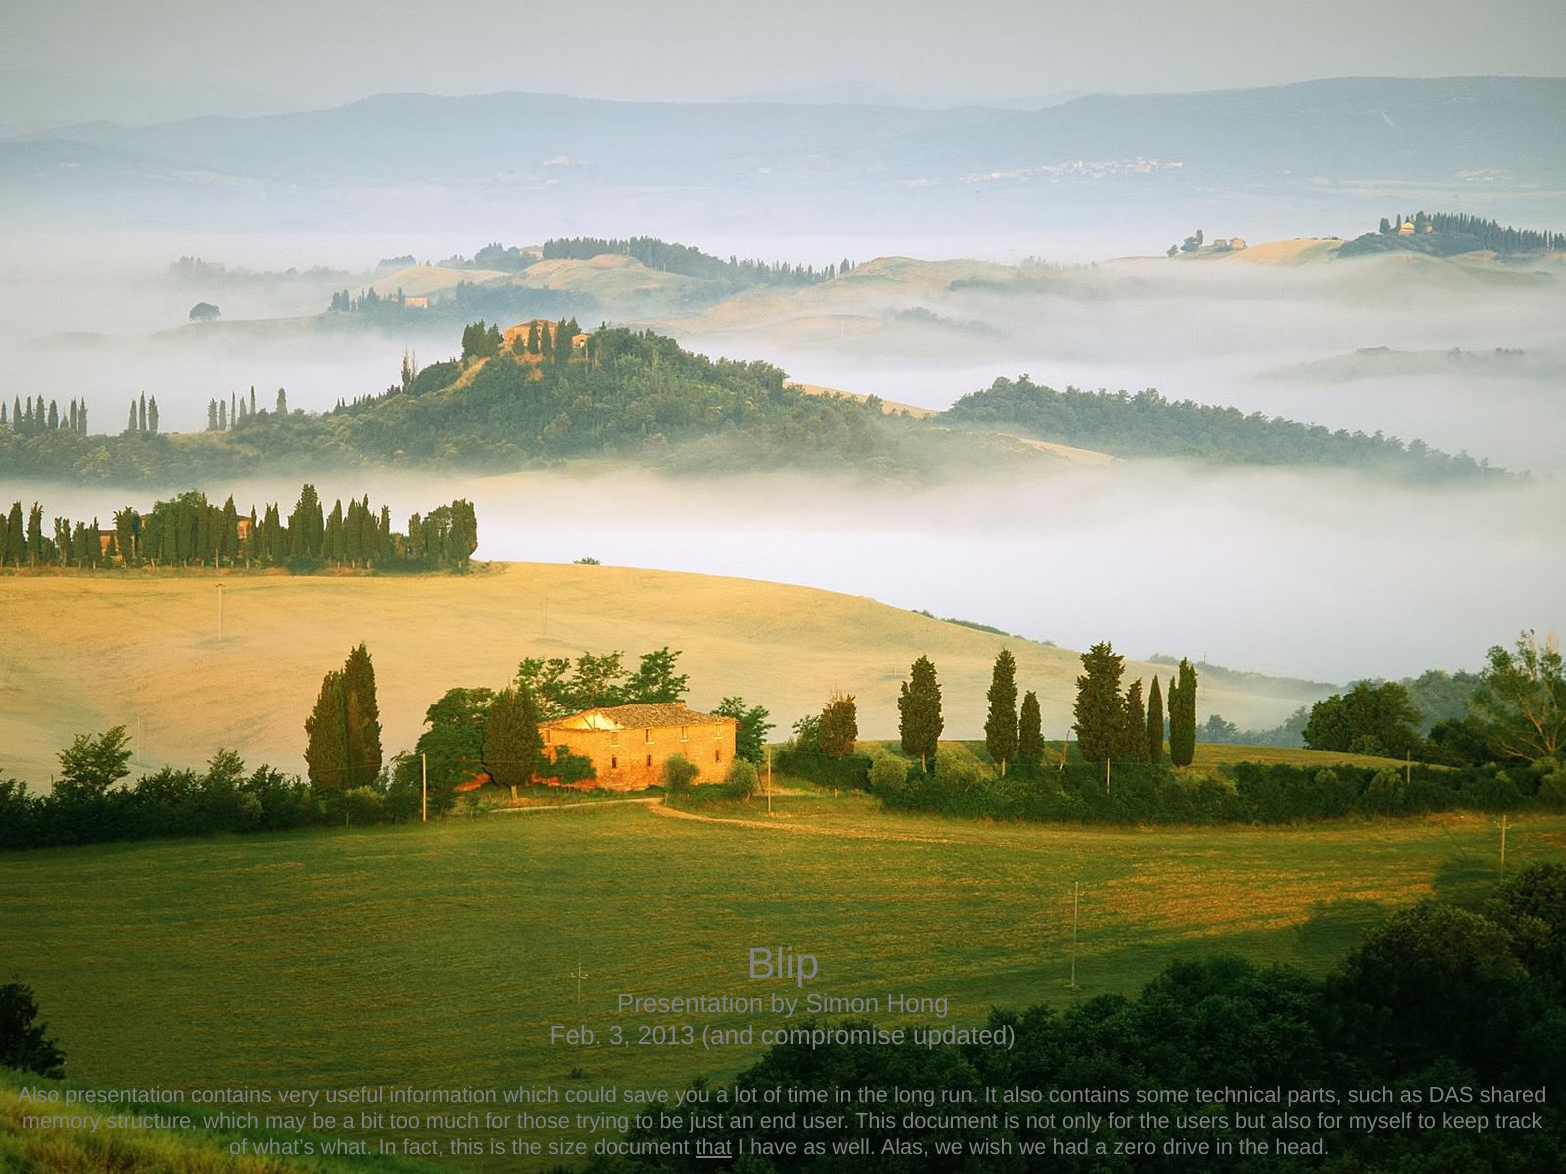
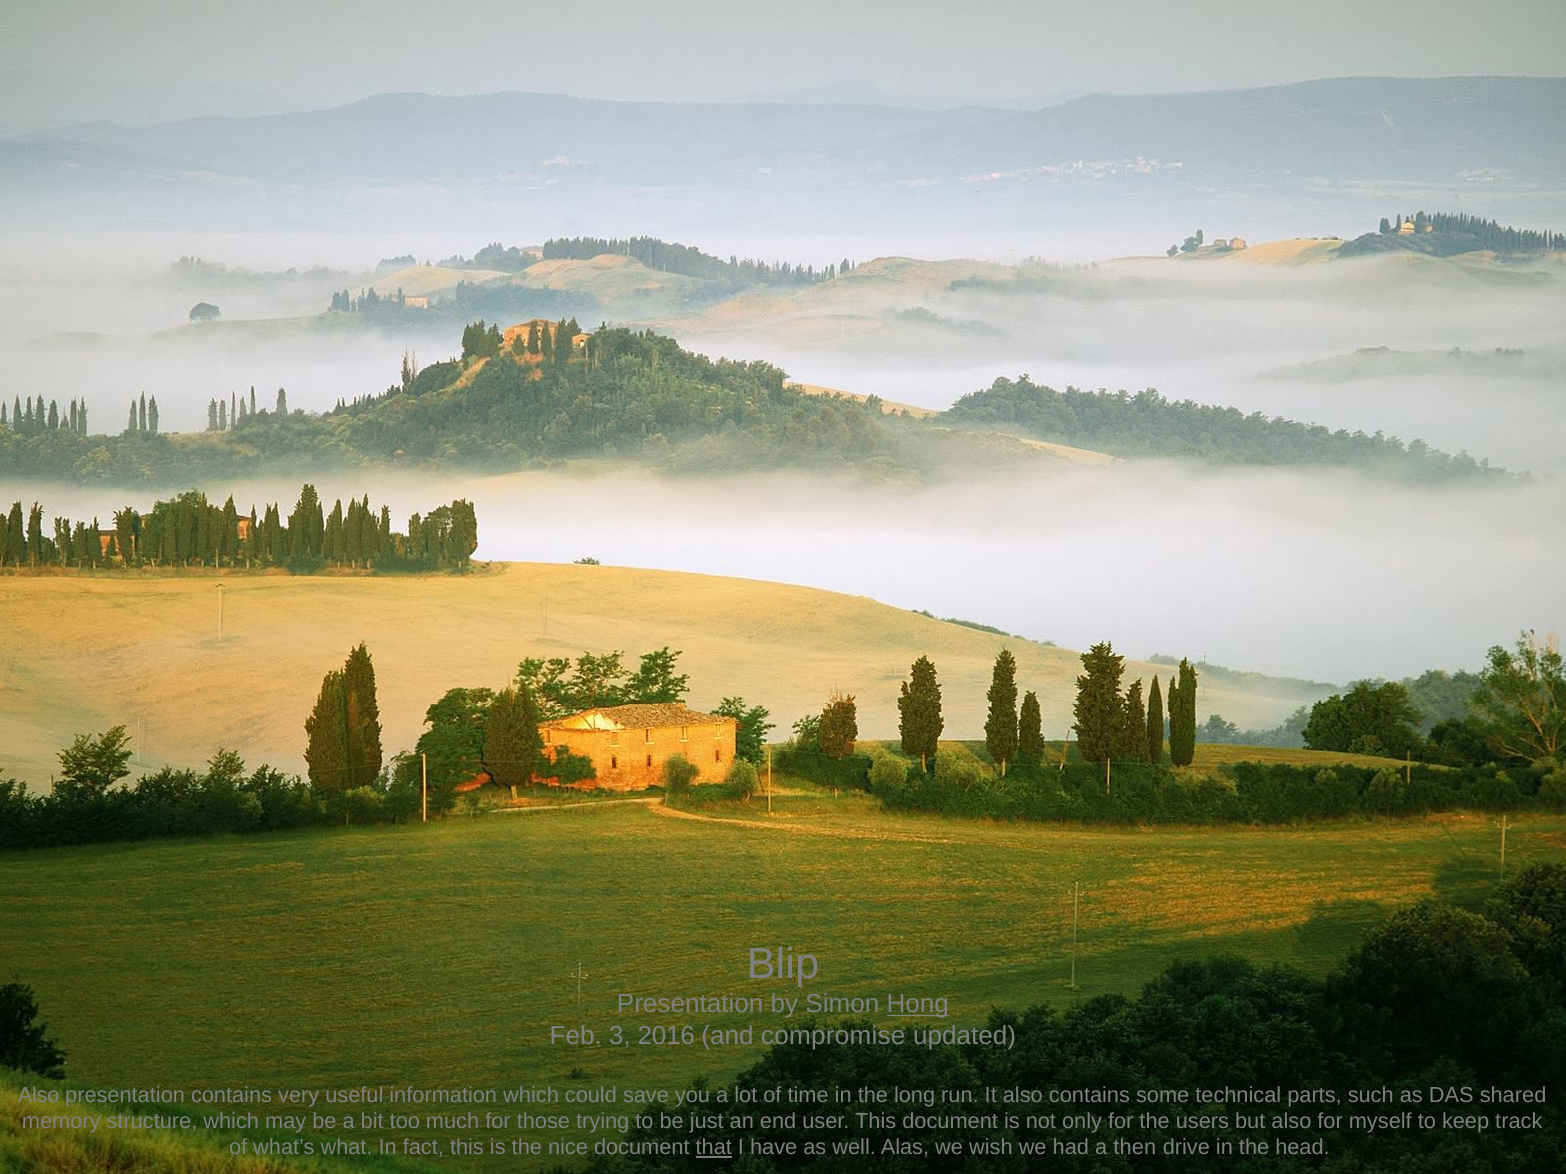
Hong underline: none -> present (918, 1005)
2013: 2013 -> 2016 (666, 1036)
size: size -> nice (568, 1148)
zero: zero -> then (1135, 1148)
